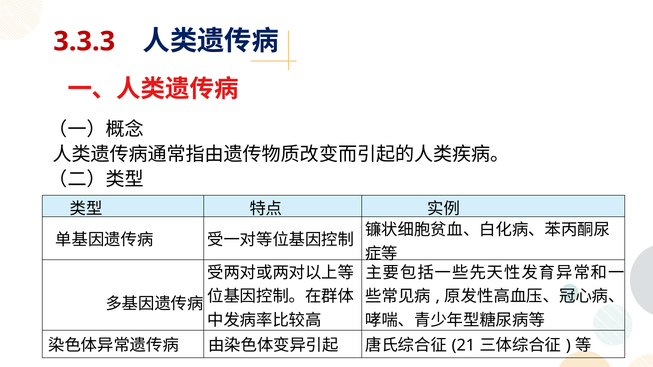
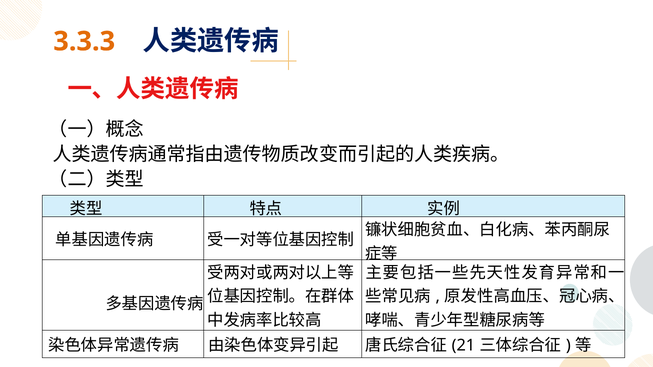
3.3.3 colour: red -> orange (84, 41)
